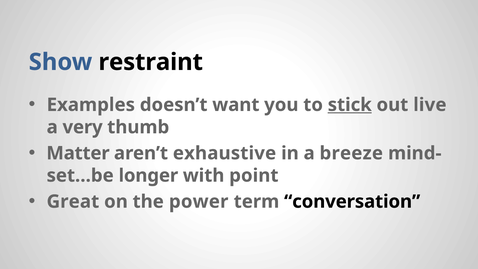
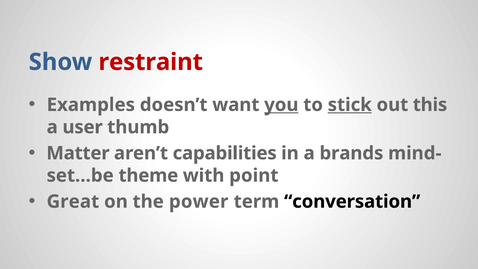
restraint colour: black -> red (151, 62)
you underline: none -> present (281, 105)
live: live -> this (430, 105)
very: very -> user (83, 127)
exhaustive: exhaustive -> capabilities (225, 153)
breeze: breeze -> brands (351, 153)
longer: longer -> theme (148, 175)
